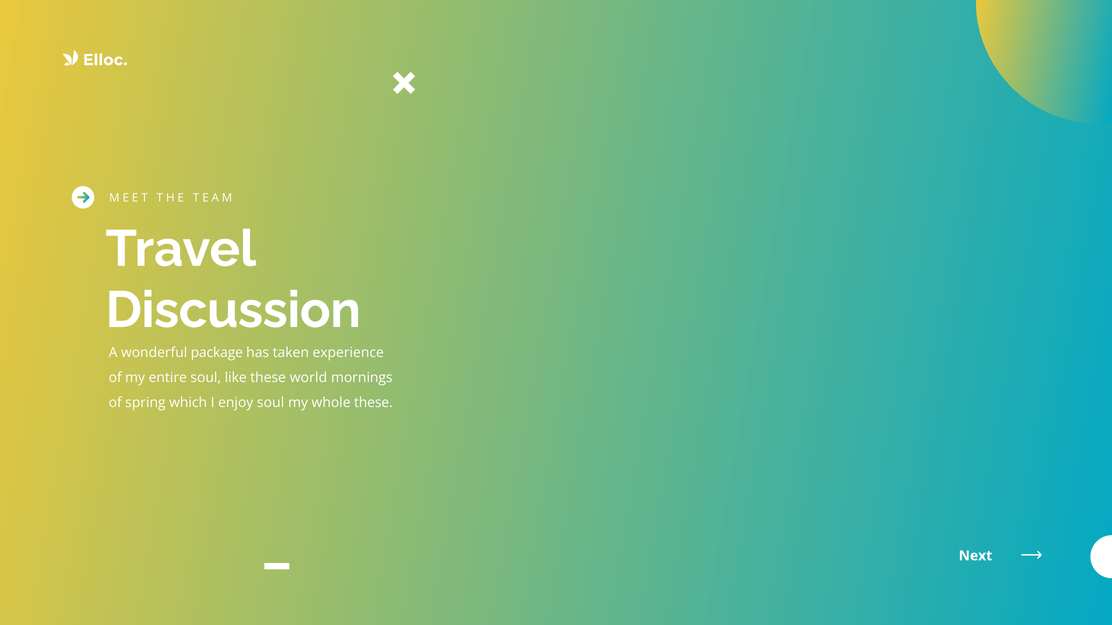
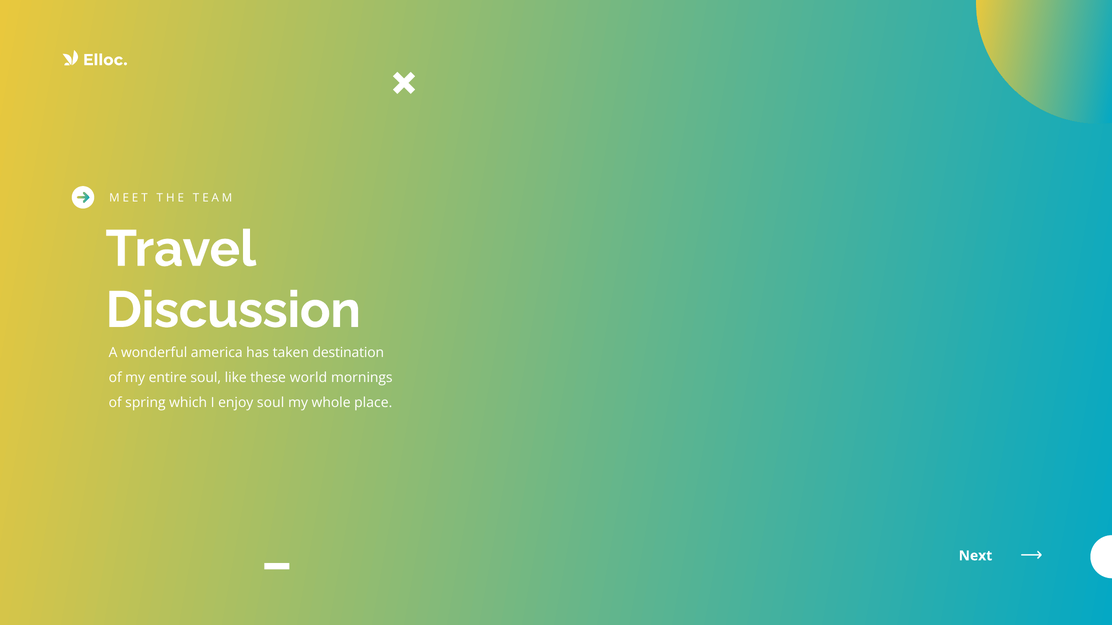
package: package -> america (217, 353)
experience: experience -> destination (348, 353)
whole these: these -> place (373, 403)
